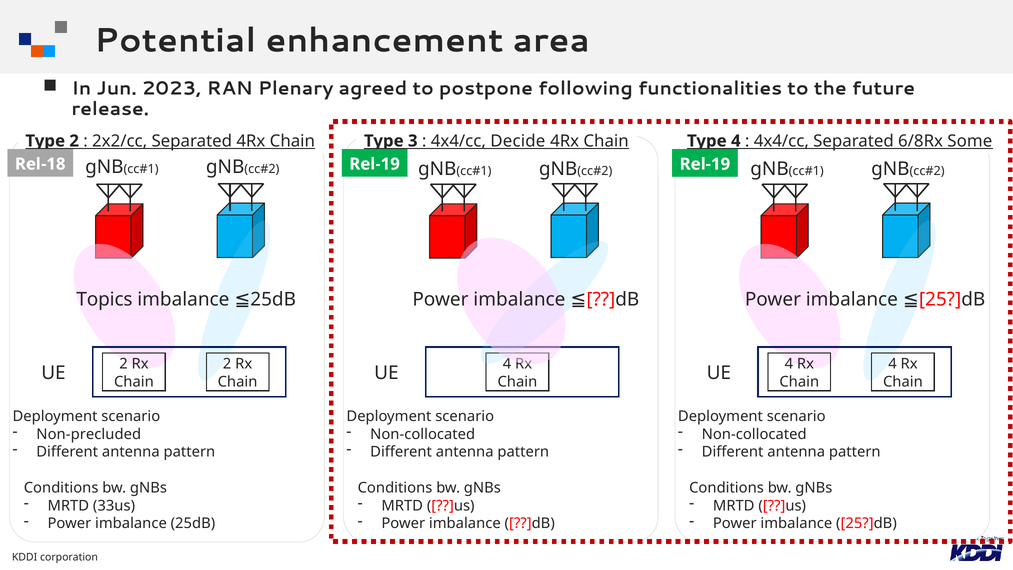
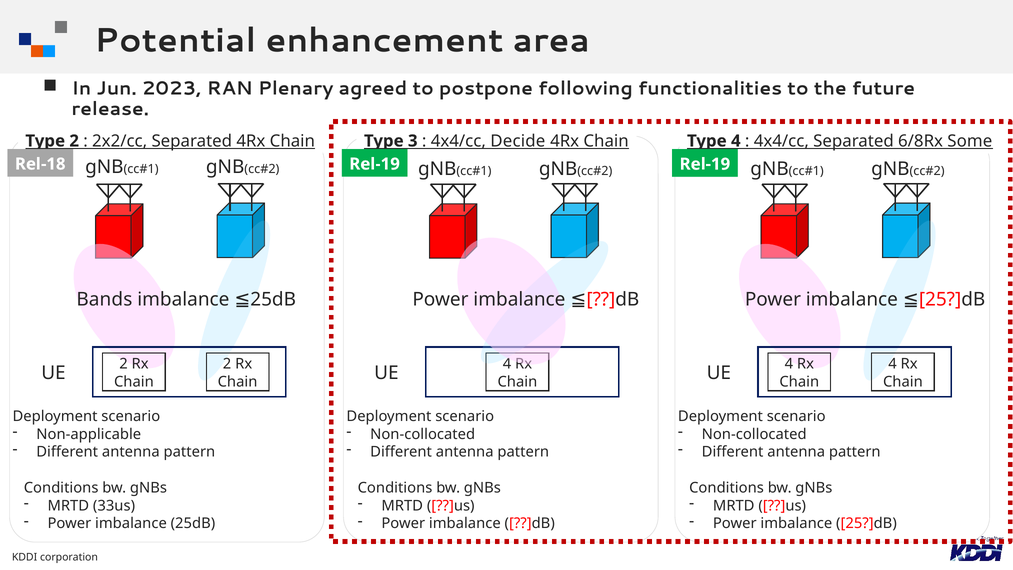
Topics: Topics -> Bands (104, 300)
Non-precluded: Non-precluded -> Non-applicable (89, 434)
